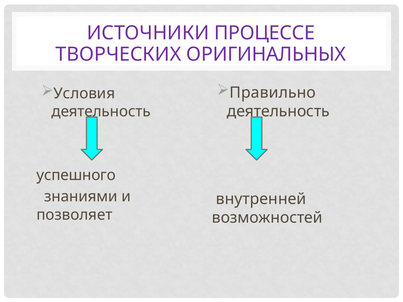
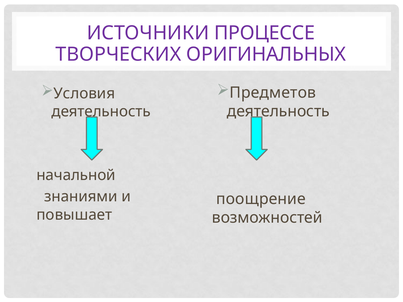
Правильно: Правильно -> Предметов (273, 93)
успешного: успешного -> начальной (76, 175)
внутренней: внутренней -> поощрение (261, 199)
позволяет: позволяет -> повышает (74, 215)
